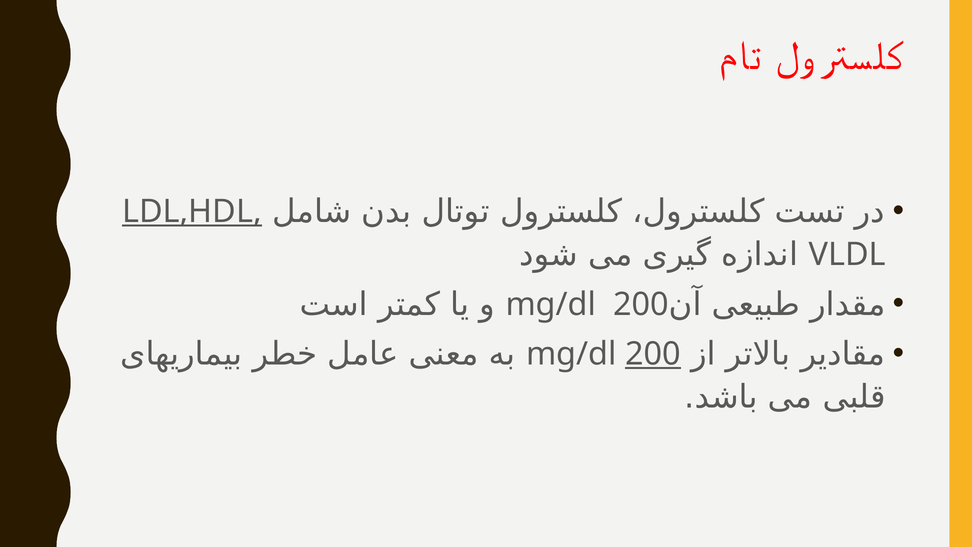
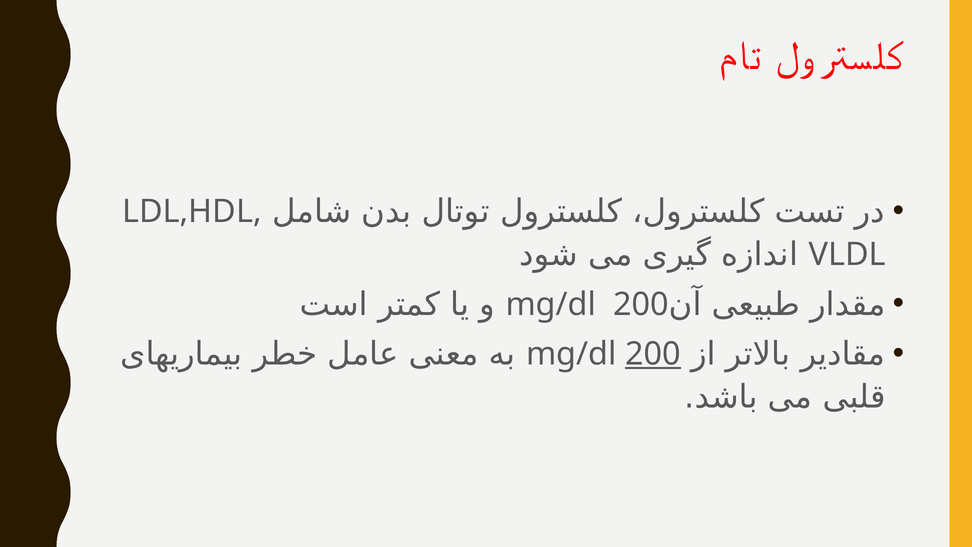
LDL,HDL underline: present -> none (192, 212)
